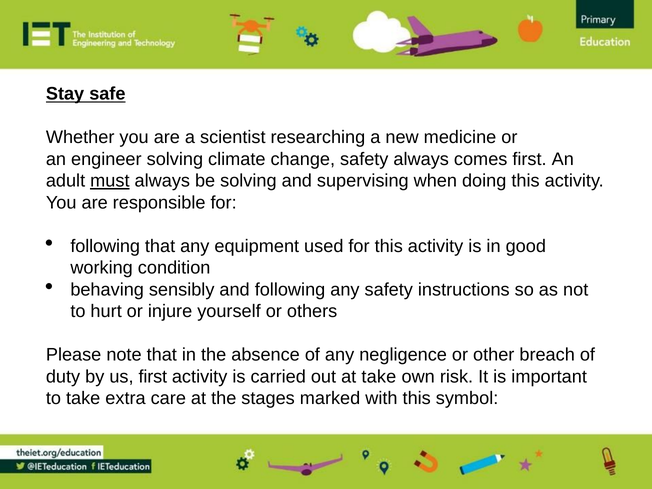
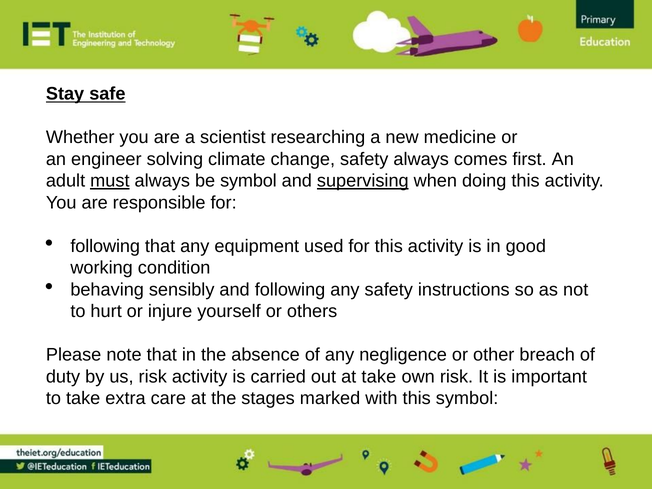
be solving: solving -> symbol (248, 181)
supervising underline: none -> present (363, 181)
us first: first -> risk (153, 377)
